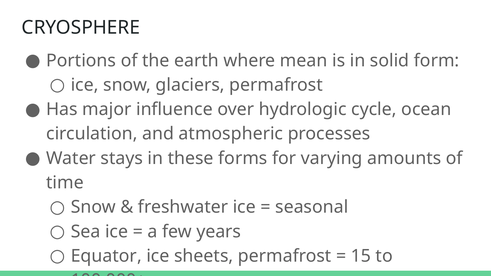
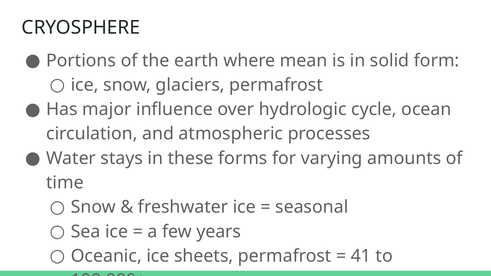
Equator: Equator -> Oceanic (106, 256)
15: 15 -> 41 (361, 256)
